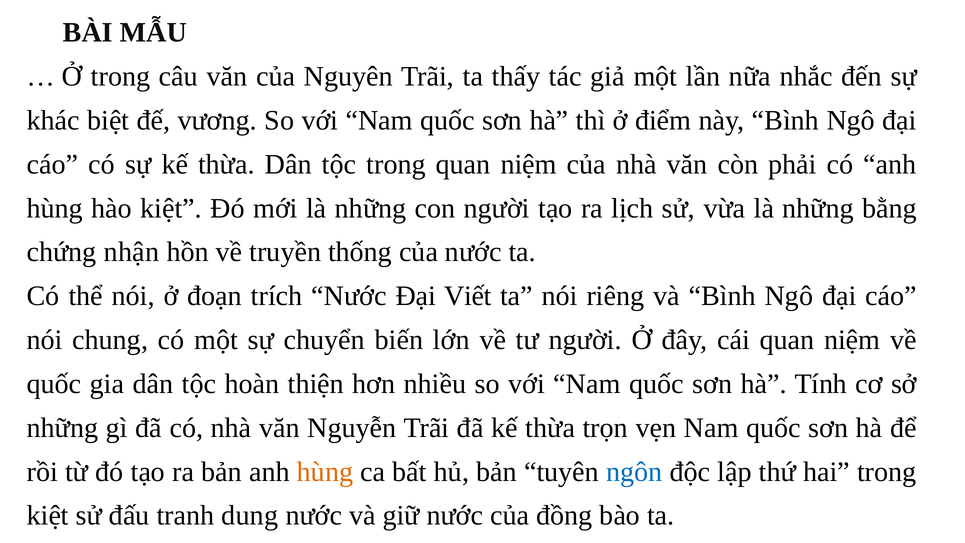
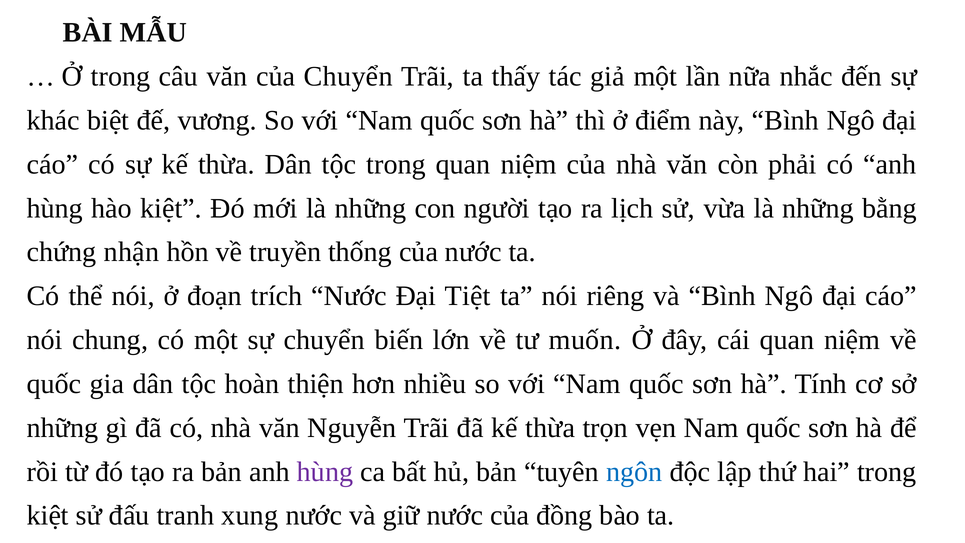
của Nguyên: Nguyên -> Chuyển (348, 76)
Viết: Viết -> Tiệt (468, 296)
tư người: người -> muốn (585, 340)
hùng colour: orange -> purple (325, 472)
dung: dung -> xung (250, 516)
